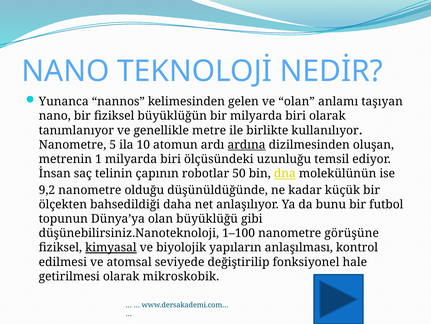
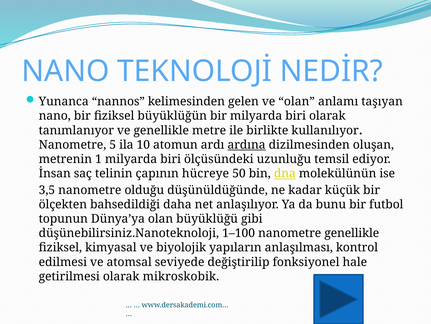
robotlar: robotlar -> hücreye (205, 173)
9,2: 9,2 -> 3,5 (47, 190)
nanometre görüşüne: görüşüne -> genellikle (352, 233)
kimyasal underline: present -> none (111, 247)
